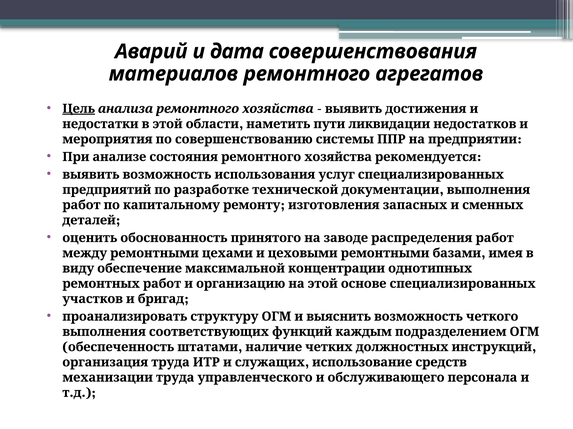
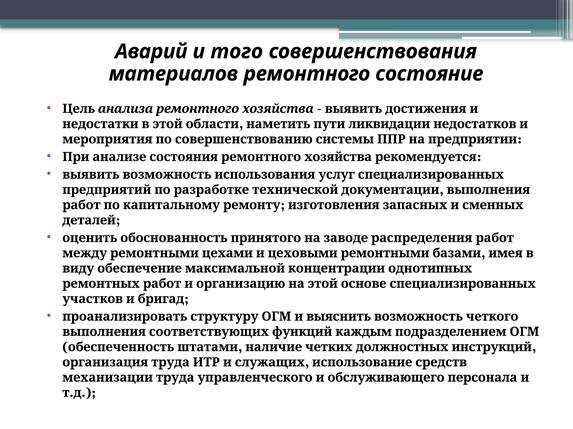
дата: дата -> того (237, 52)
агрегатов: агрегатов -> состояние (429, 74)
Цель underline: present -> none (79, 109)
